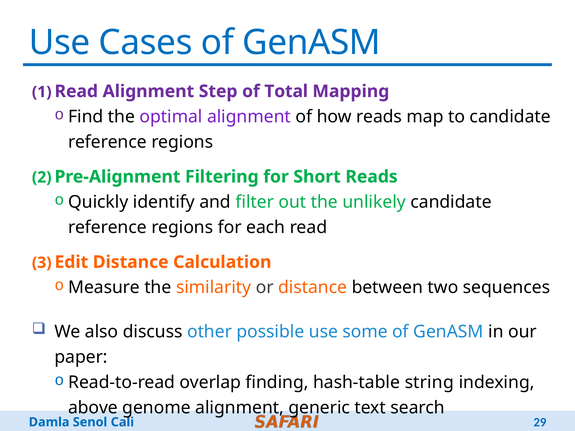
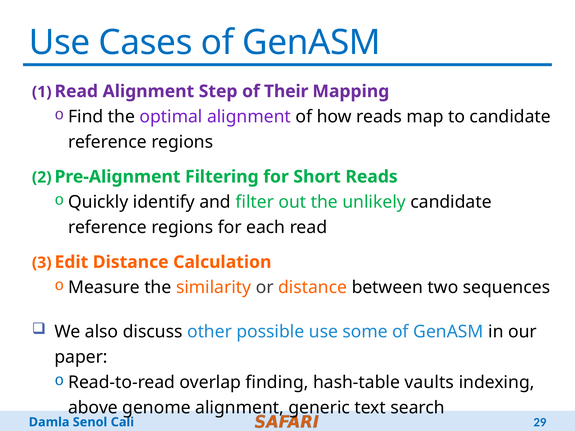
Total: Total -> Their (286, 91)
string: string -> vaults (429, 383)
